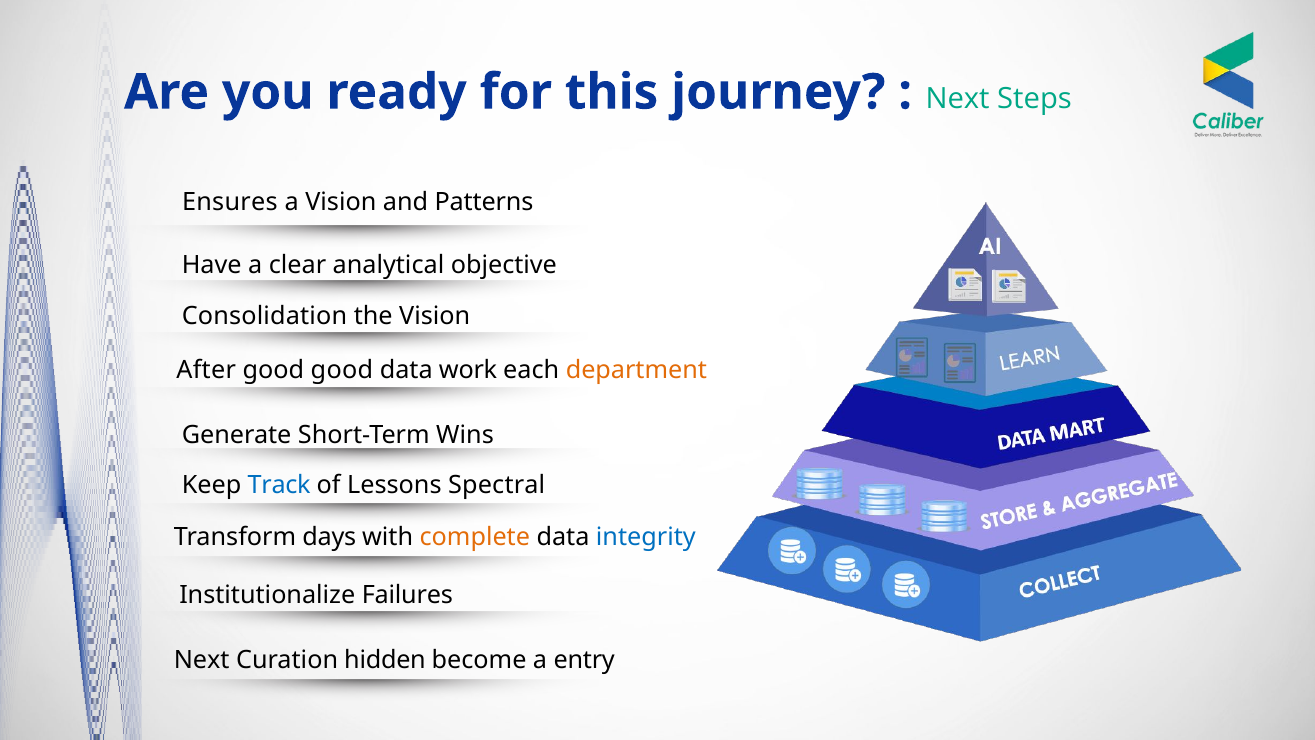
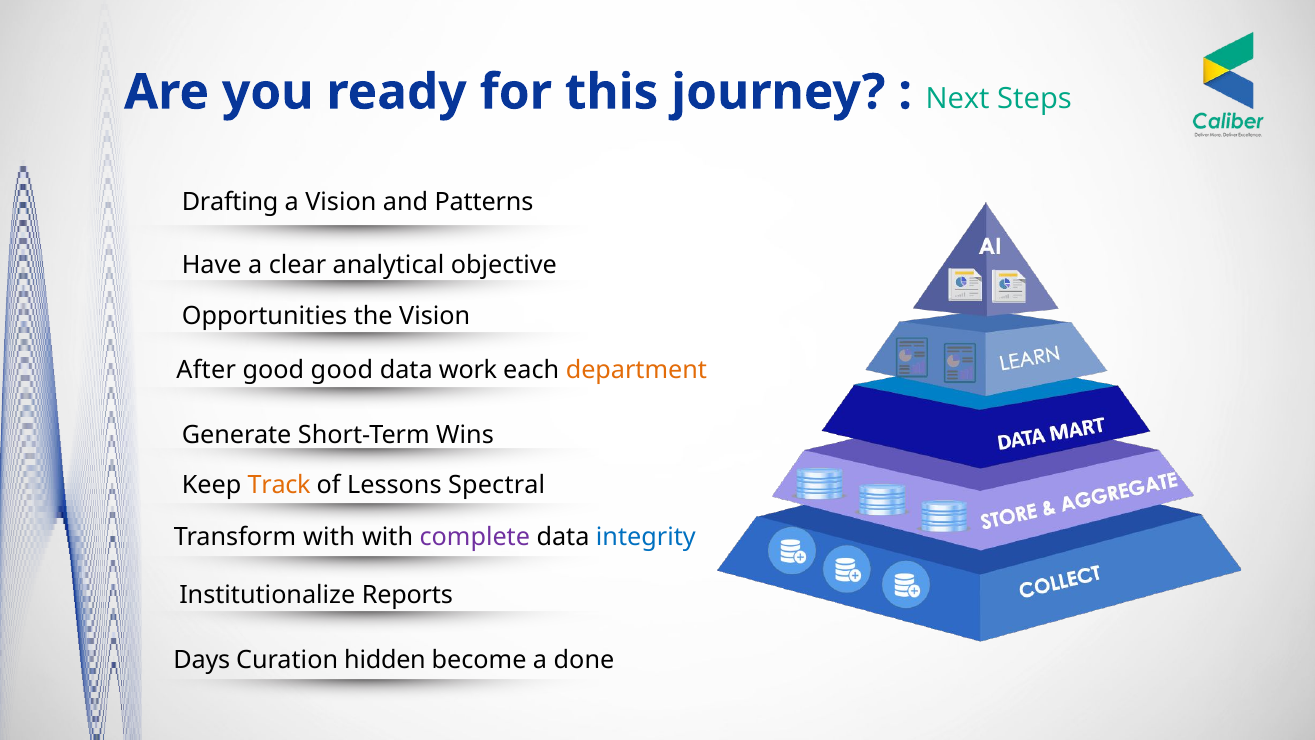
Ensures: Ensures -> Drafting (230, 202)
Consolidation: Consolidation -> Opportunities (265, 316)
Track colour: blue -> orange (279, 485)
Transform days: days -> with (329, 537)
complete colour: orange -> purple (475, 537)
Failures: Failures -> Reports (407, 595)
Next: Next -> Days (202, 660)
entry: entry -> done (584, 660)
